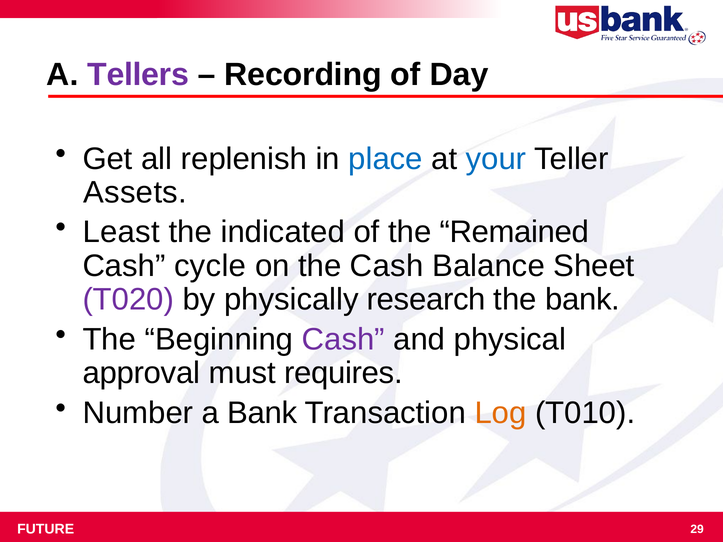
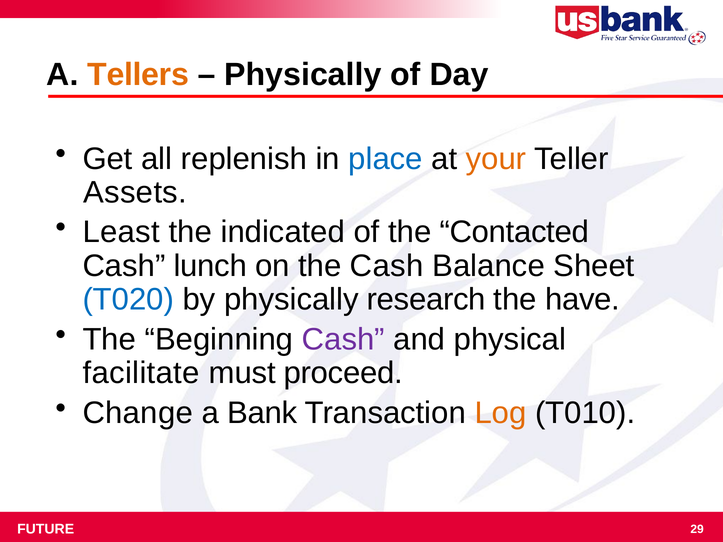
Tellers colour: purple -> orange (138, 75)
Recording: Recording -> Physically (303, 75)
your colour: blue -> orange (496, 159)
Remained: Remained -> Contacted (514, 232)
cycle: cycle -> lunch (210, 266)
T020 colour: purple -> blue (128, 300)
the bank: bank -> have (583, 300)
approval: approval -> facilitate (141, 373)
requires: requires -> proceed (343, 373)
Number: Number -> Change (138, 413)
